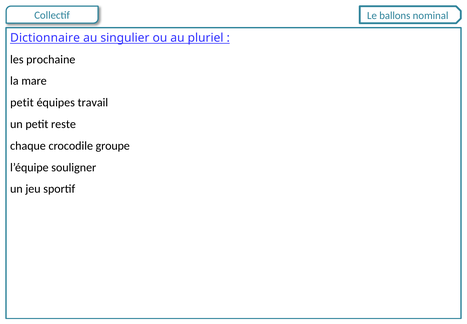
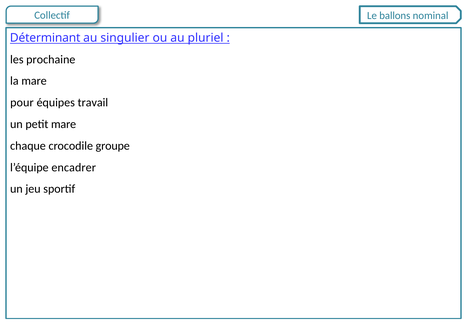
Dictionnaire: Dictionnaire -> Déterminant (45, 38)
petit: petit -> pour (22, 102)
petit reste: reste -> mare (64, 124)
souligner: souligner -> encadrer (74, 167)
